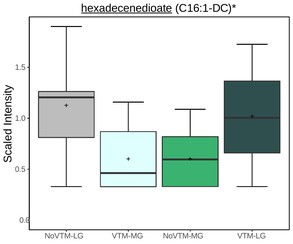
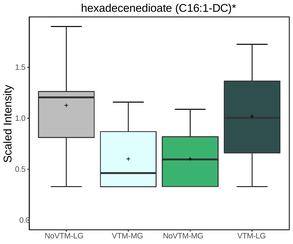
hexadecenedioate underline: present -> none (127, 8)
